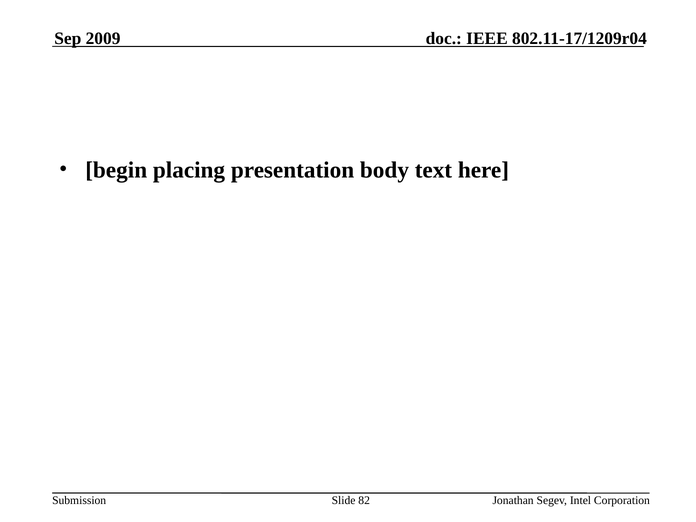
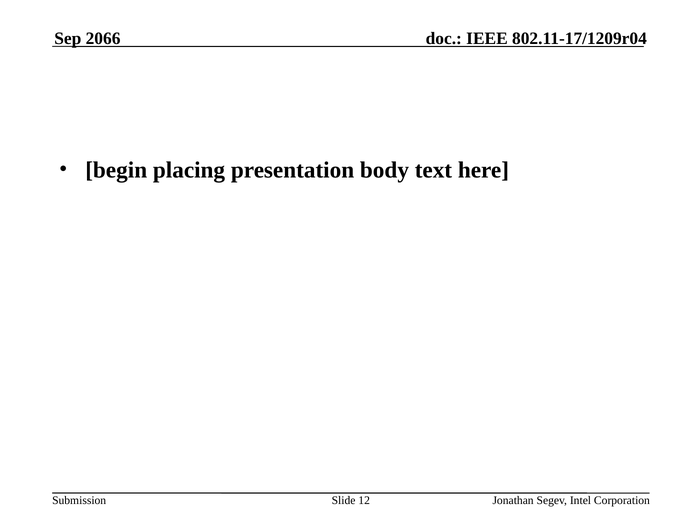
2009: 2009 -> 2066 (103, 39)
82: 82 -> 12 (364, 501)
